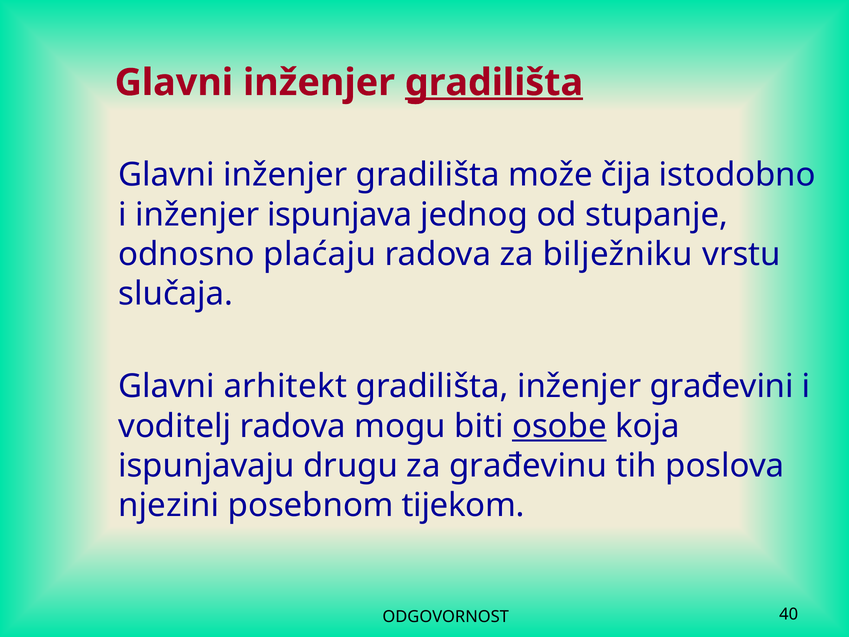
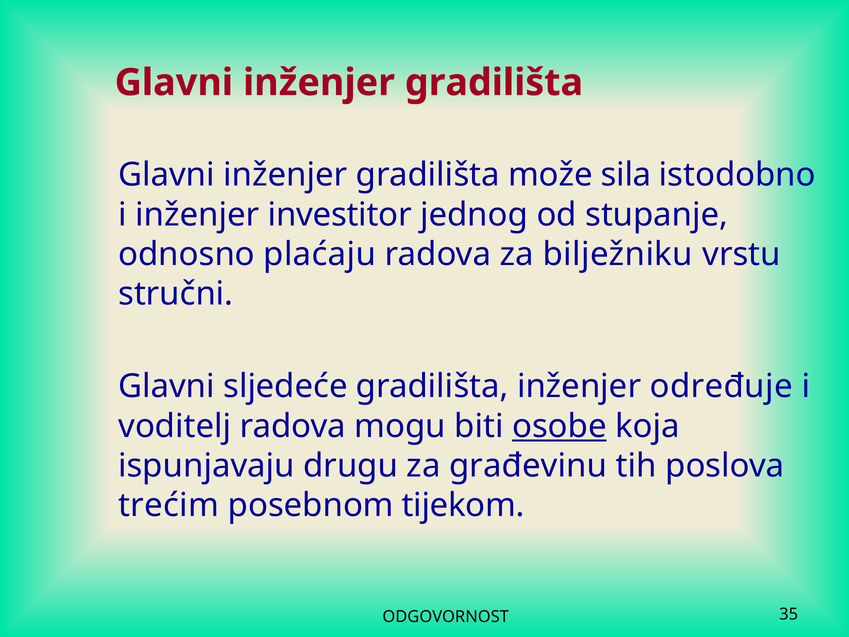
gradilišta underline: present -> none (494, 83)
čija: čija -> sila (626, 175)
ispunjava: ispunjava -> investitor (340, 215)
slučaja: slučaja -> stručni (176, 294)
arhitekt: arhitekt -> sljedeće (286, 386)
građevini: građevini -> određuje (721, 386)
njezini: njezini -> trećim (169, 505)
40: 40 -> 35 (789, 614)
